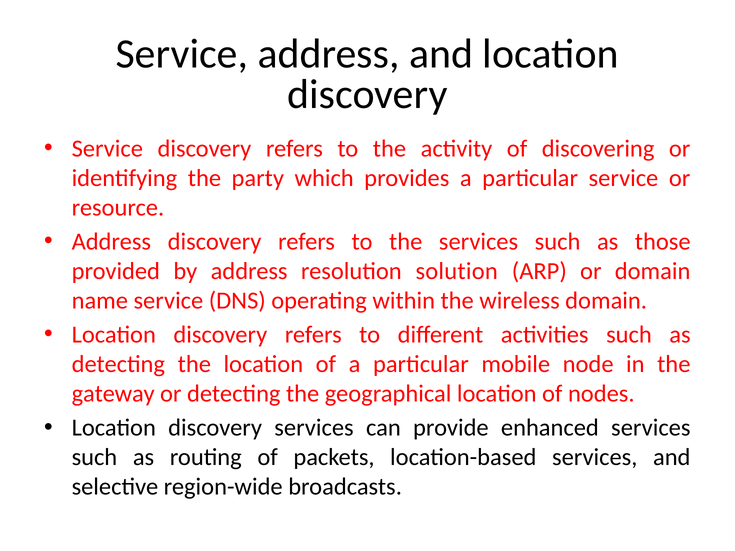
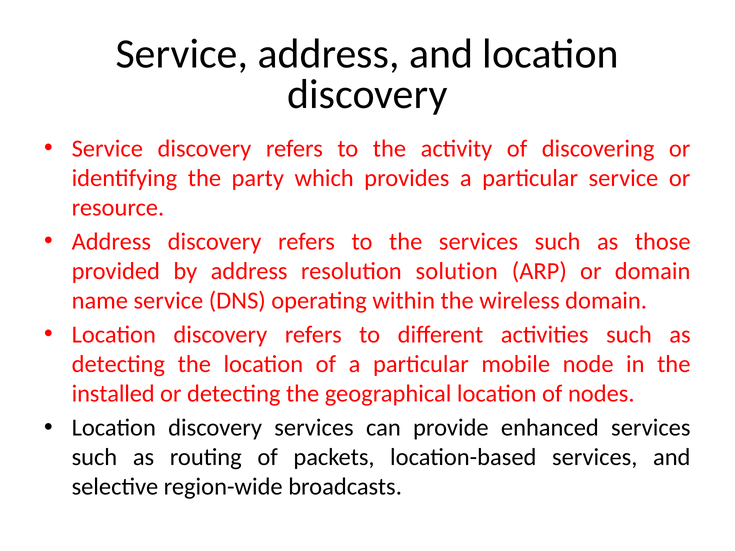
gateway: gateway -> installed (113, 394)
